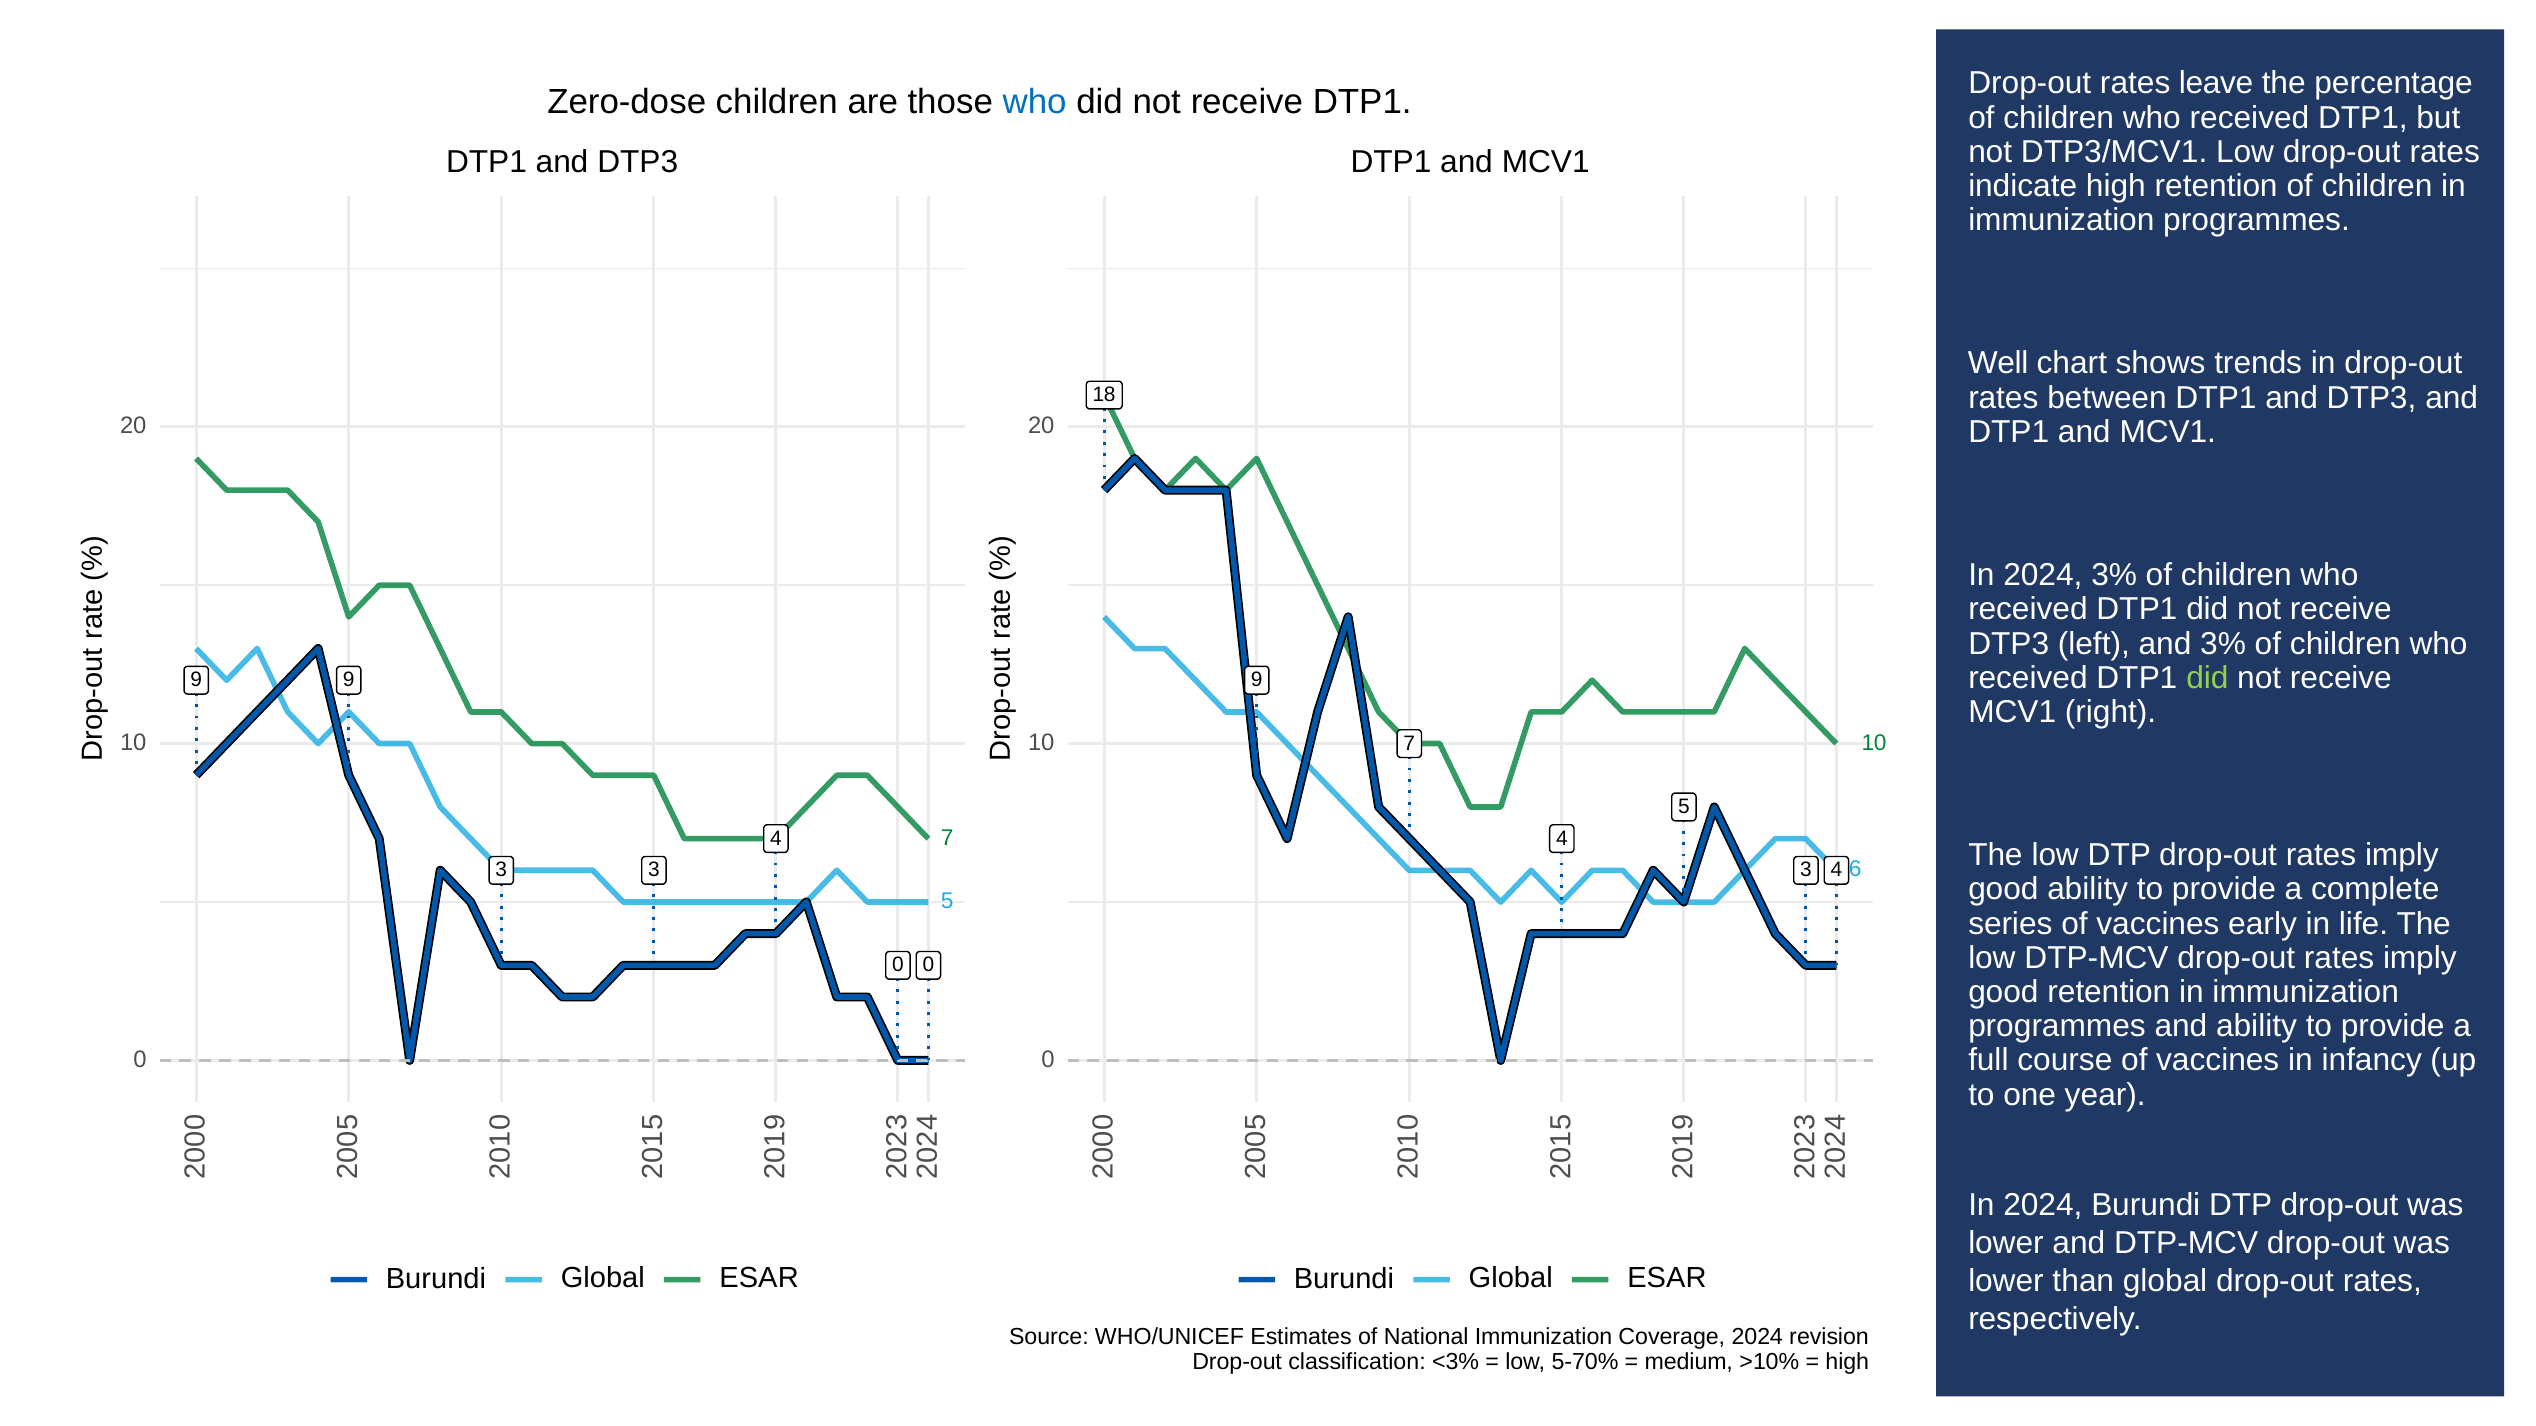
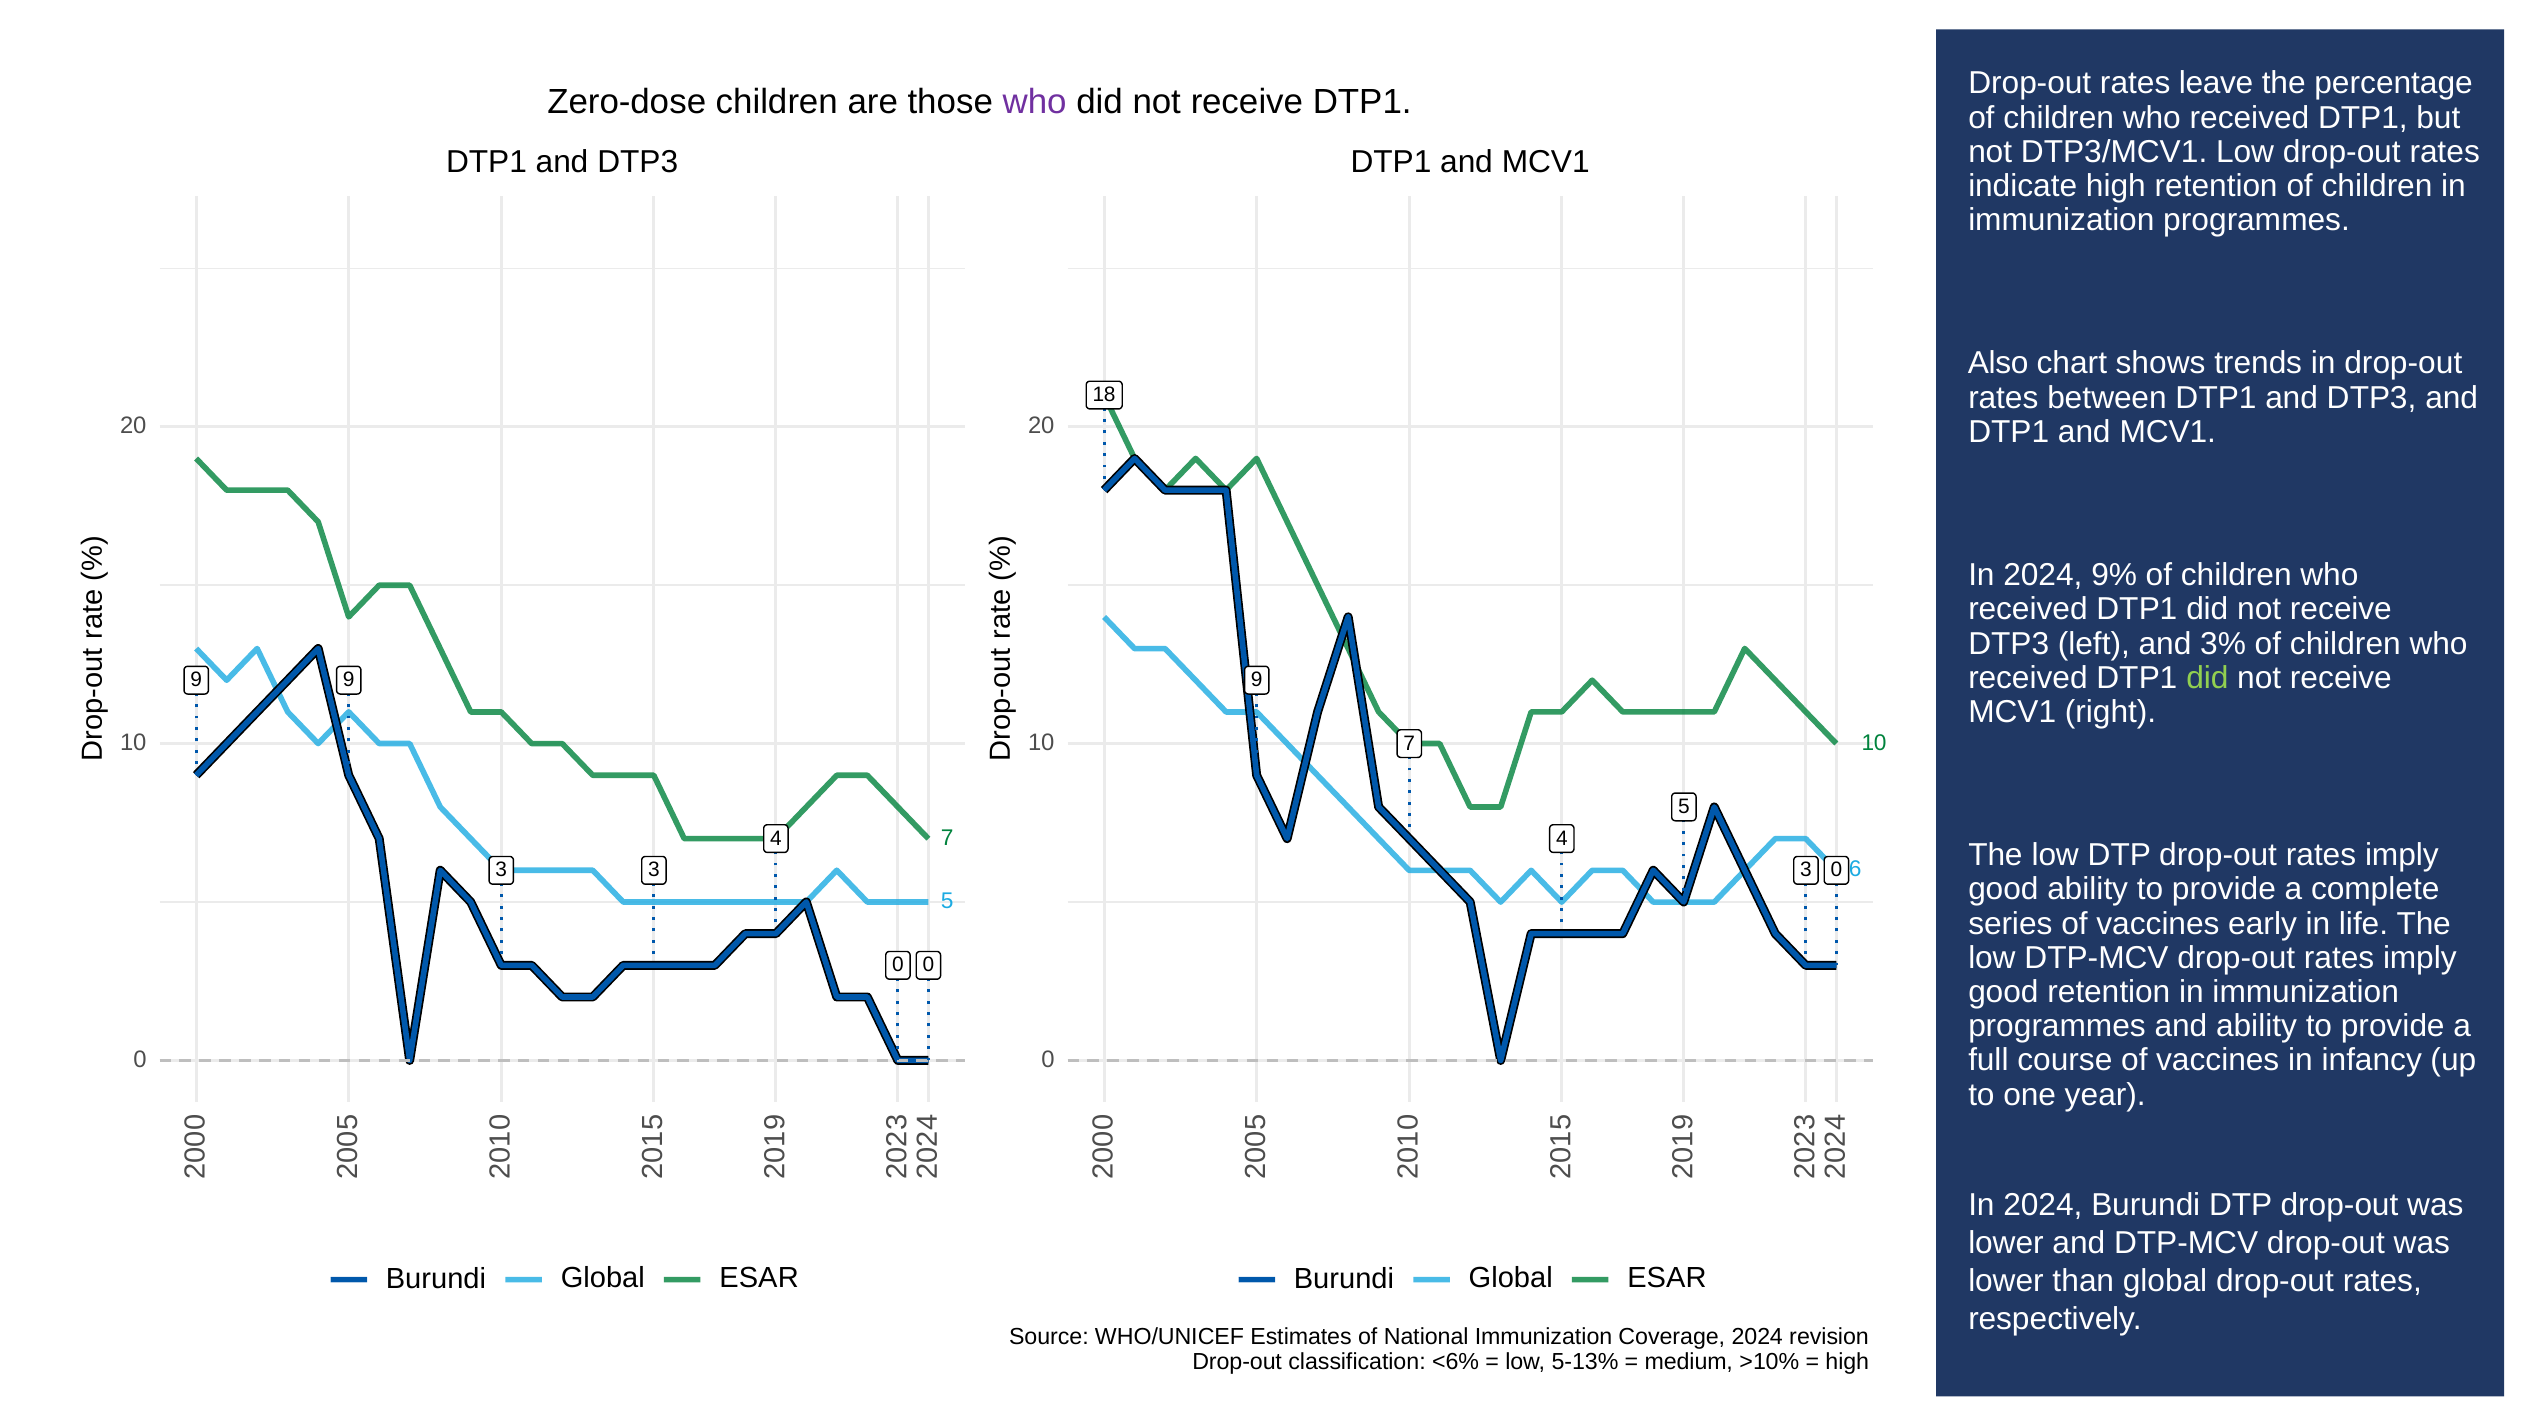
who colour: blue -> purple (1035, 102)
Well: Well -> Also (1998, 364)
2024 3%: 3% -> 9% (2114, 575)
4: 4 -> 0 (1836, 870)
<3%: <3% -> <6% (1456, 1362)
5-70%: 5-70% -> 5-13% (1585, 1362)
